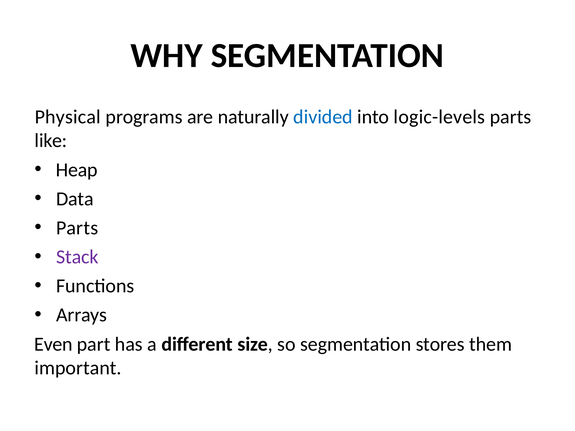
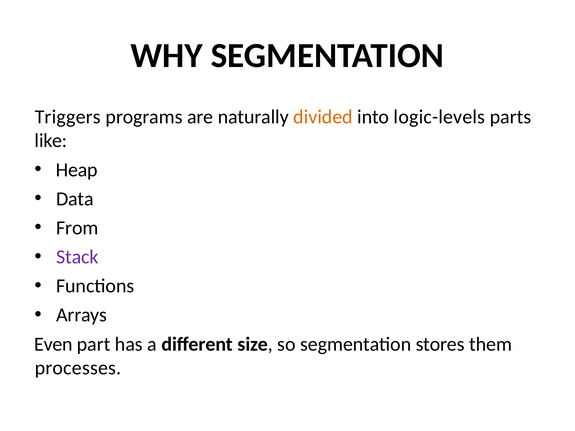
Physical: Physical -> Triggers (68, 117)
divided colour: blue -> orange (323, 117)
Parts: Parts -> From (77, 228)
important: important -> processes (78, 368)
